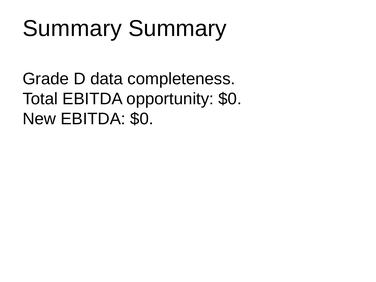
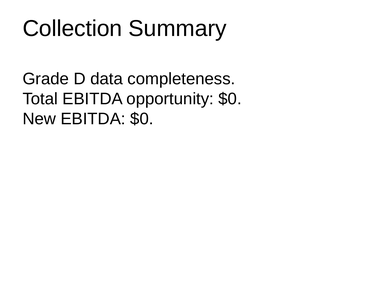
Summary: Summary -> Collection (72, 29)
